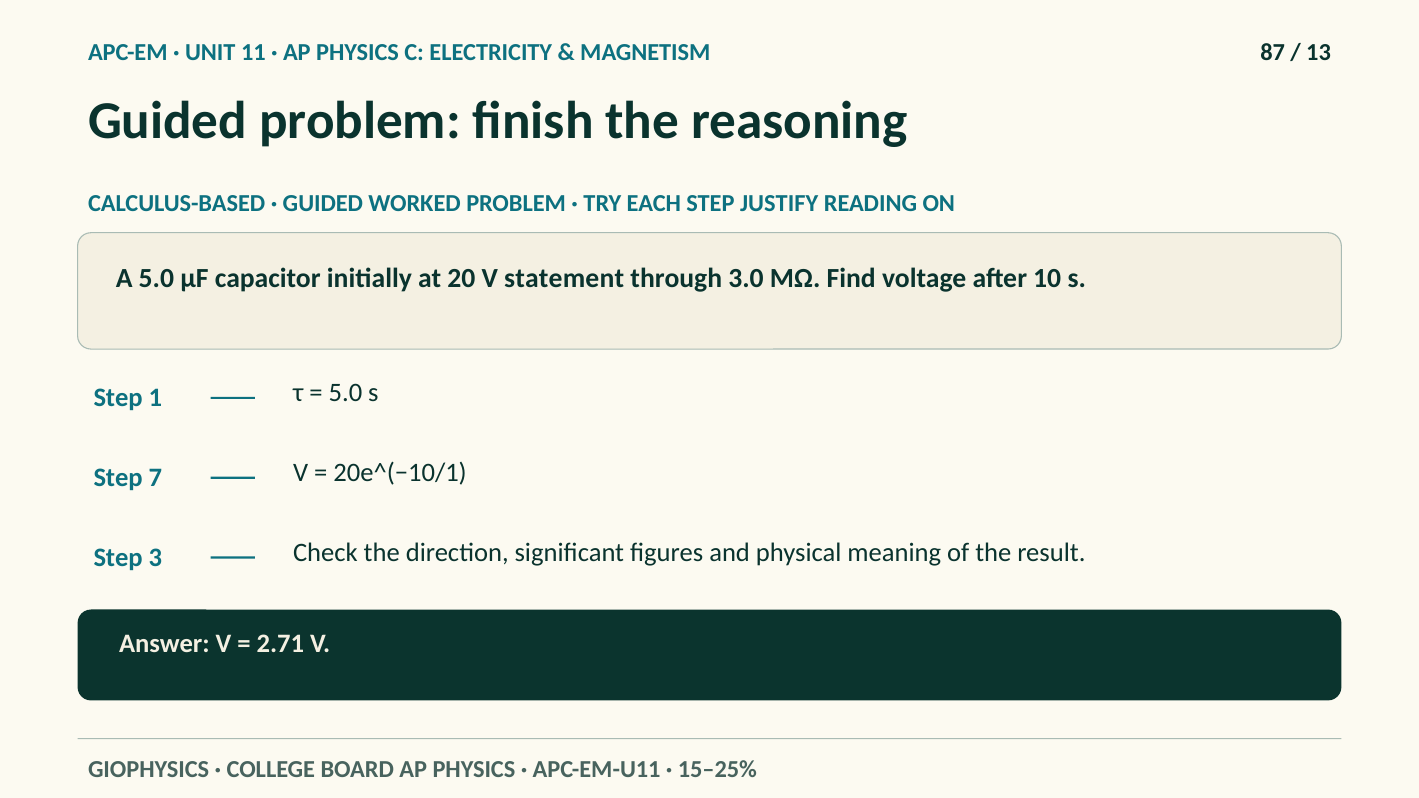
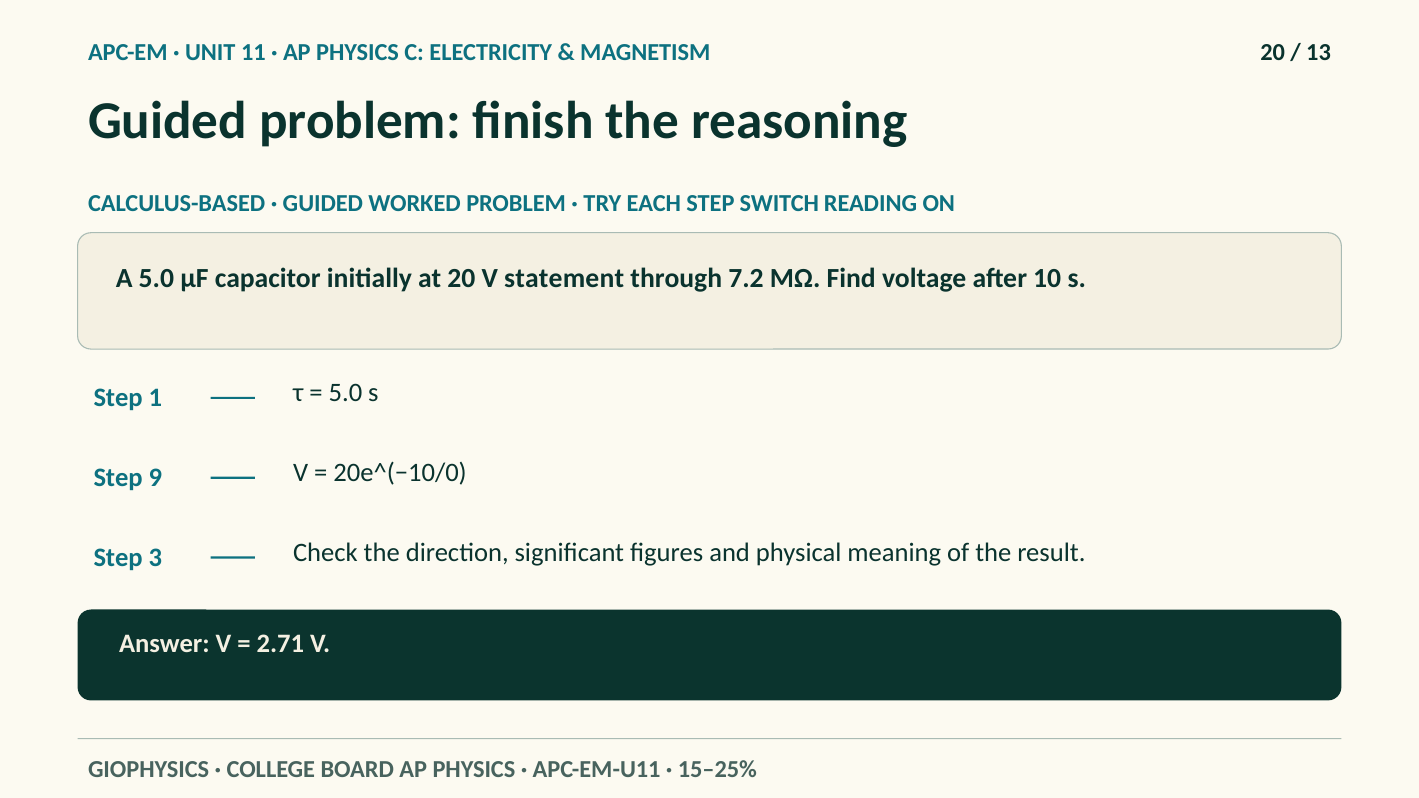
MAGNETISM 87: 87 -> 20 (1273, 53)
JUSTIFY: JUSTIFY -> SWITCH (779, 203)
3.0: 3.0 -> 7.2 (746, 279)
7: 7 -> 9 (155, 478)
20e^(−10/1: 20e^(−10/1 -> 20e^(−10/0 (400, 473)
